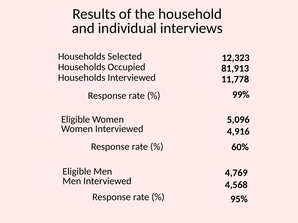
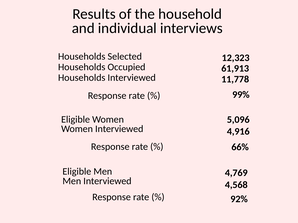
81,913: 81,913 -> 61,913 (235, 69)
60%: 60% -> 66% (240, 147)
95%: 95% -> 92% (239, 200)
